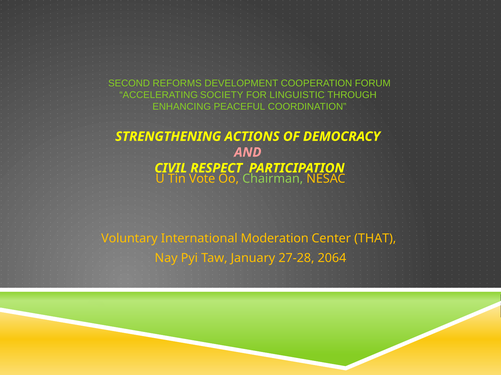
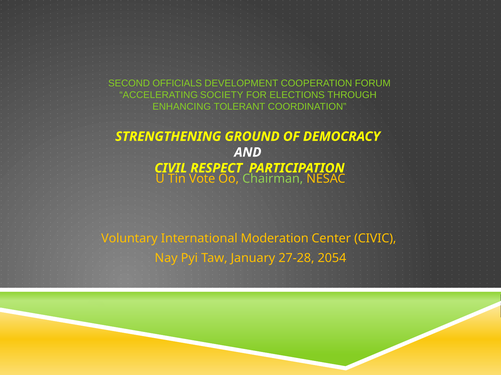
REFORMS: REFORMS -> OFFICIALS (177, 83)
LINGUISTIC: LINGUISTIC -> ELECTIONS (297, 95)
PEACEFUL: PEACEFUL -> TOLERANT (239, 107)
ACTIONS: ACTIONS -> GROUND (252, 137)
AND colour: pink -> white (248, 153)
THAT: THAT -> CIVIC (375, 239)
2064: 2064 -> 2054 (332, 259)
